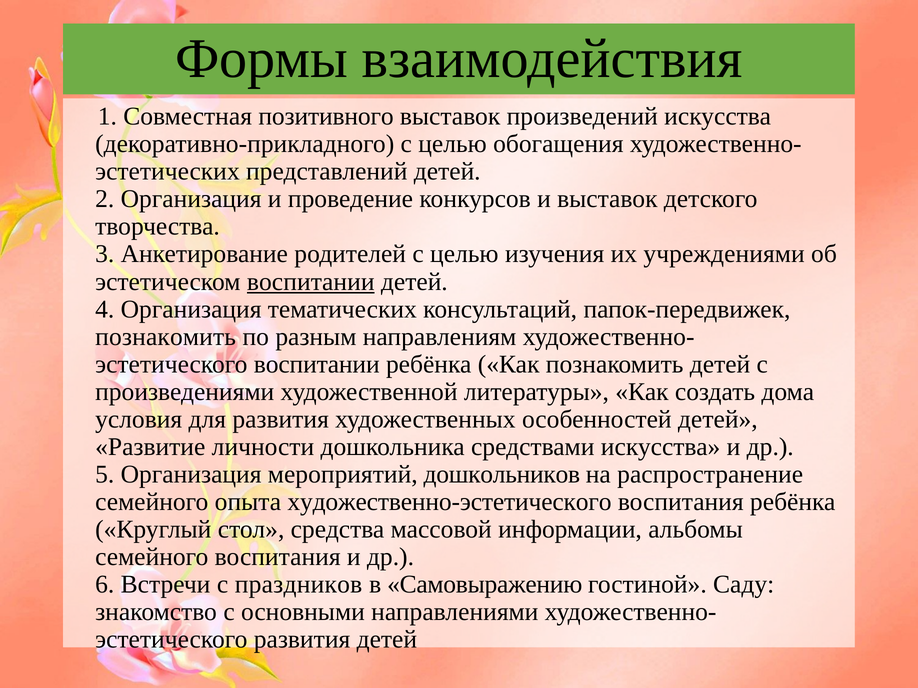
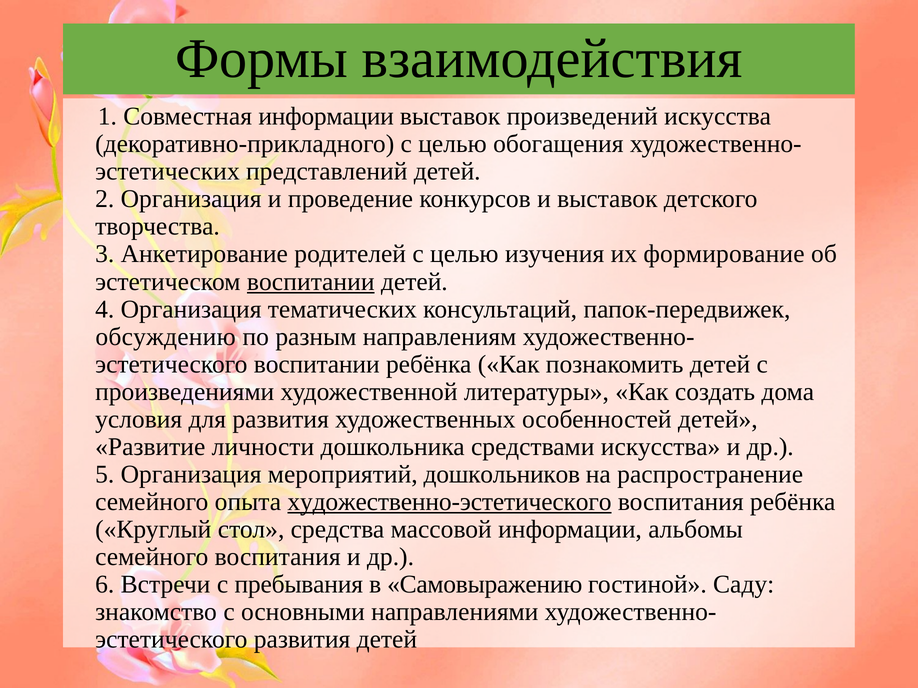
Совместная позитивного: позитивного -> информации (326, 117)
учреждениями: учреждениями -> формирование (724, 254)
познакомить: познакомить -> обсуждению (166, 337)
художественно-эстетического underline: none -> present (449, 502)
праздников: праздников -> пребывания (299, 585)
